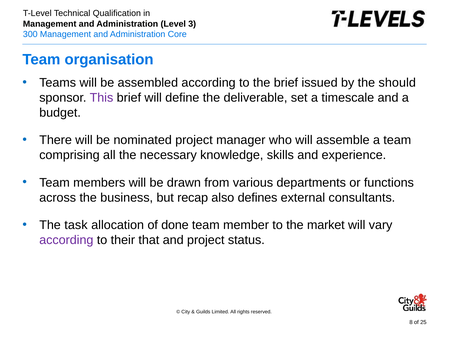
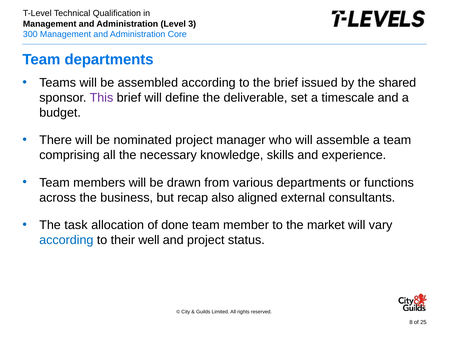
Team organisation: organisation -> departments (109, 60)
should: should -> shared (397, 83)
defines: defines -> aligned (258, 197)
according colour: purple -> blue (66, 240)
that: that -> well (149, 240)
